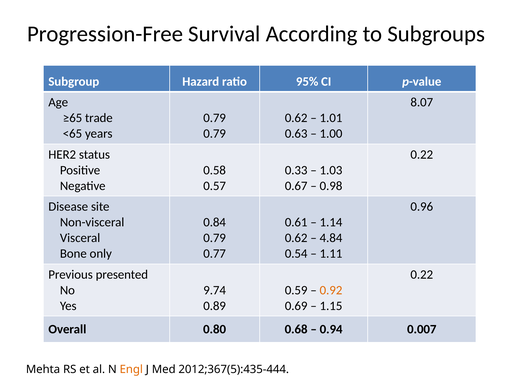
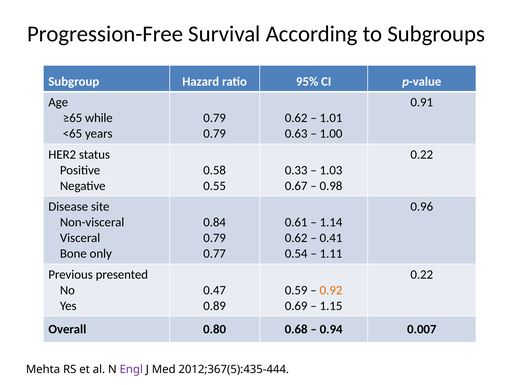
8.07: 8.07 -> 0.91 (422, 102)
trade: trade -> while (99, 118)
0.57: 0.57 -> 0.55 (215, 186)
4.84: 4.84 -> 0.41 (331, 238)
9.74: 9.74 -> 0.47 (215, 290)
Engl colour: orange -> purple (131, 369)
